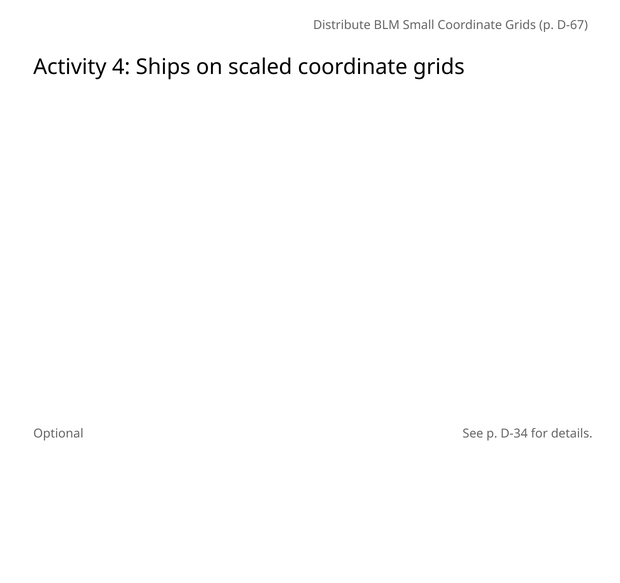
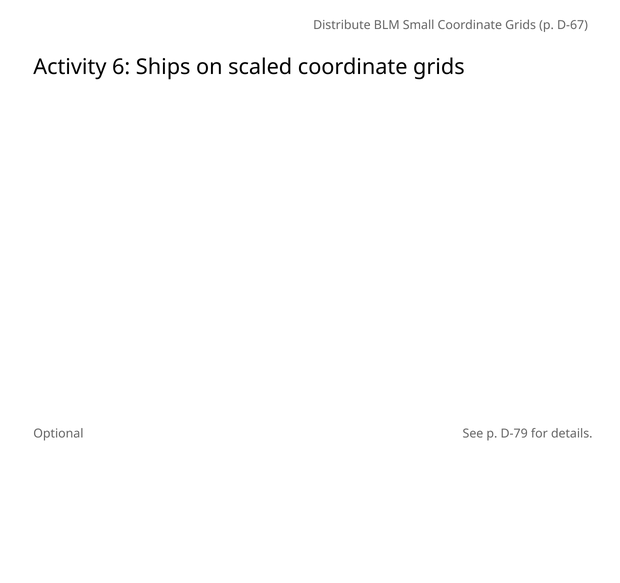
4: 4 -> 6 (121, 67)
D-34: D-34 -> D-79 (514, 433)
